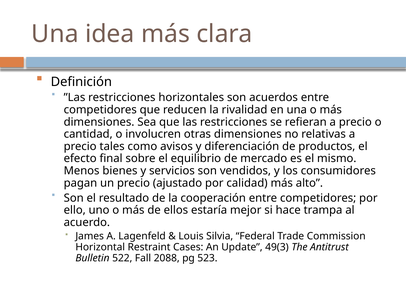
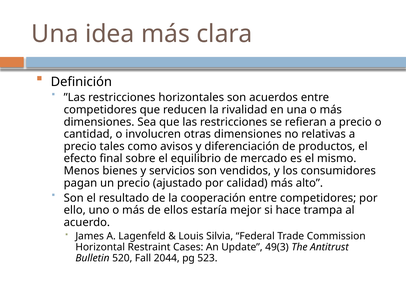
522: 522 -> 520 (122, 258)
2088: 2088 -> 2044 (167, 258)
